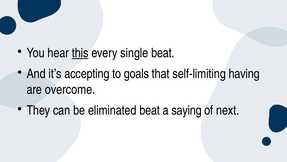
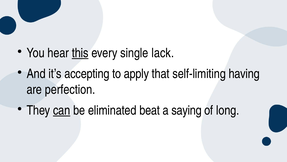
single beat: beat -> lack (163, 53)
goals: goals -> apply (136, 74)
overcome: overcome -> perfection (70, 89)
can underline: none -> present (62, 110)
next: next -> long (228, 110)
